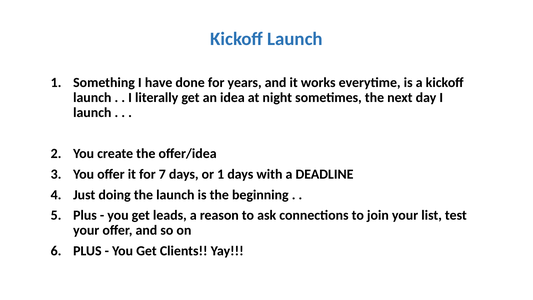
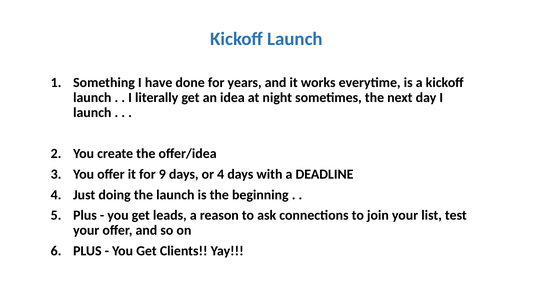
7: 7 -> 9 (162, 174)
or 1: 1 -> 4 (221, 174)
